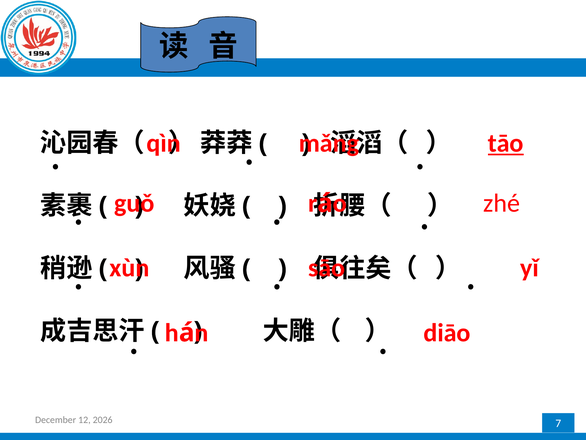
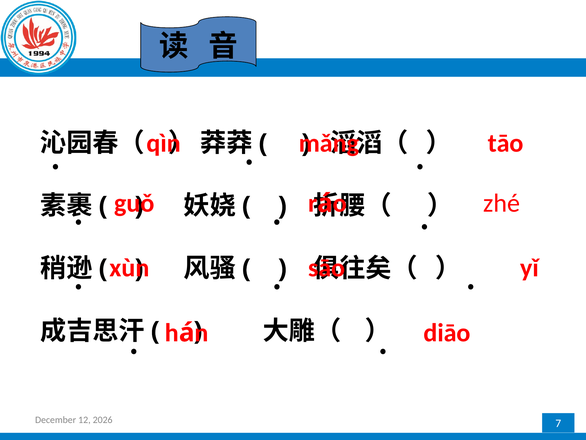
tāo underline: present -> none (506, 143)
